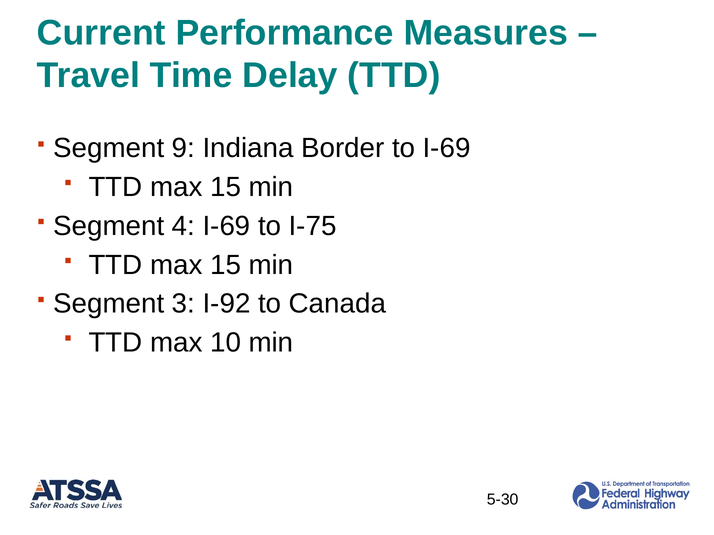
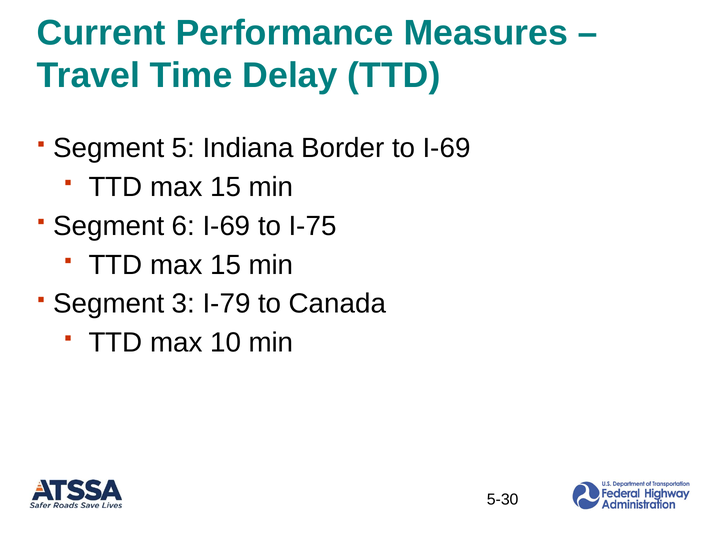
9: 9 -> 5 (183, 148)
4: 4 -> 6 (183, 226)
I-92: I-92 -> I-79 (227, 304)
